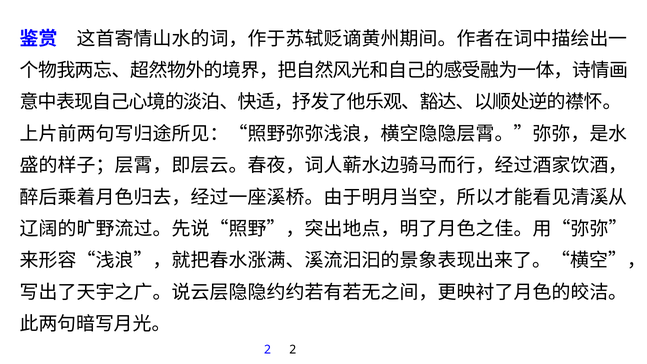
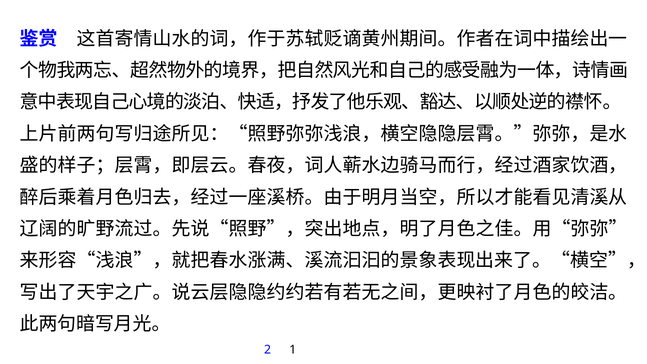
2 2: 2 -> 1 (293, 350)
